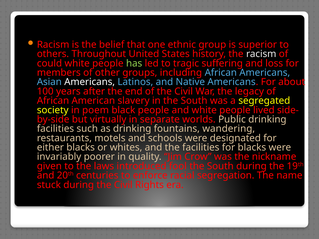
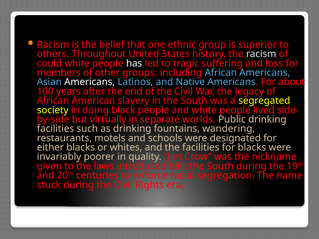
has colour: light green -> white (134, 63)
poem: poem -> doing (96, 110)
fool: fool -> tells (178, 166)
